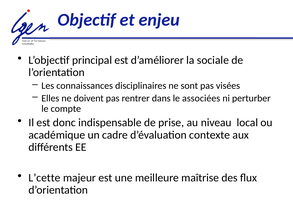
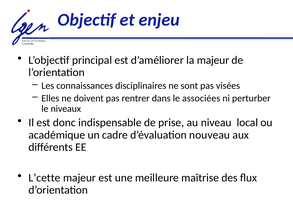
la sociale: sociale -> majeur (213, 60)
compte: compte -> niveaux (66, 109)
contexte: contexte -> nouveau (210, 135)
